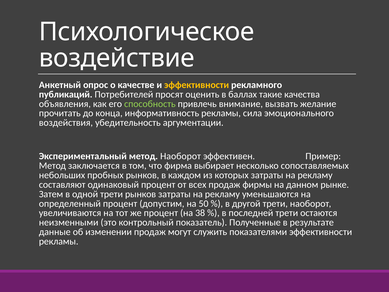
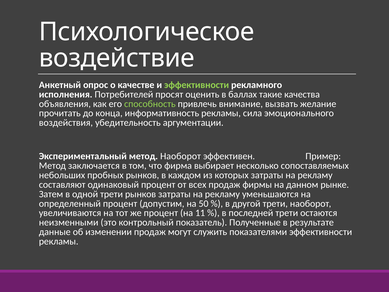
эффективности colour: yellow -> light green (197, 85)
публикаций: публикаций -> исполнения (66, 94)
38: 38 -> 11 (200, 213)
